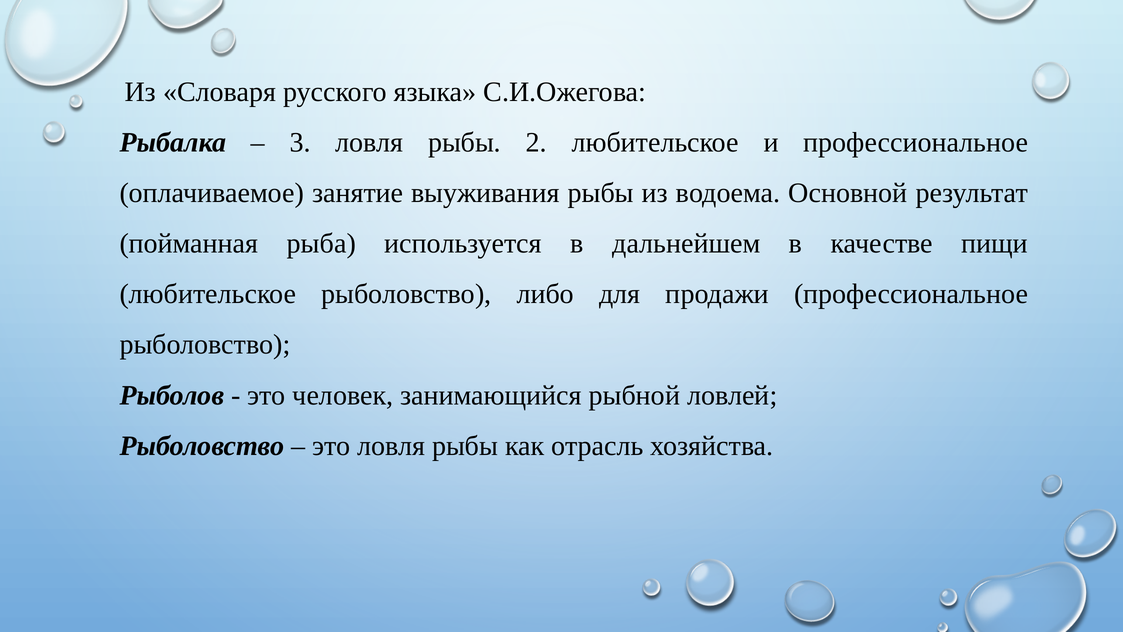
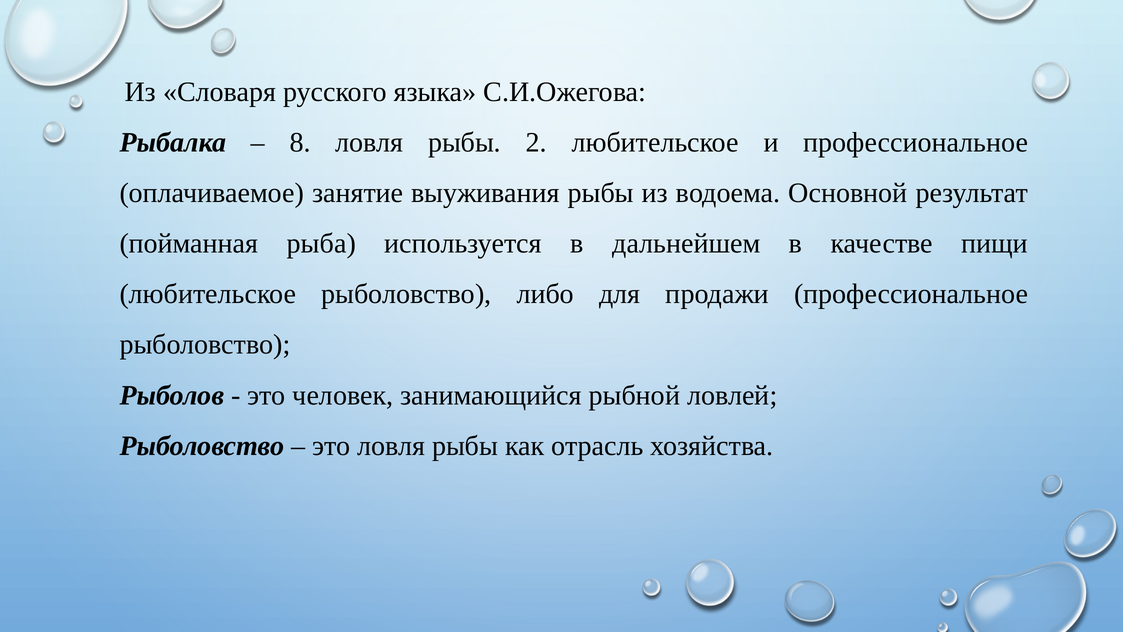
3: 3 -> 8 (300, 142)
